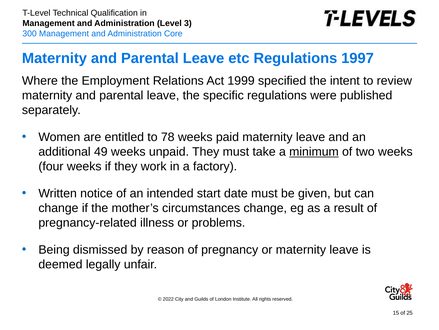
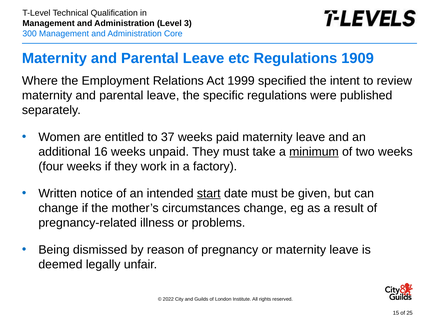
1997: 1997 -> 1909 (358, 58)
78: 78 -> 37 (168, 137)
49: 49 -> 16 (101, 152)
start underline: none -> present (209, 193)
